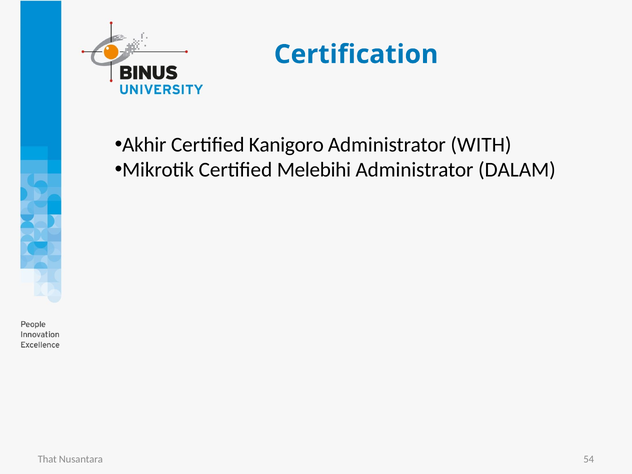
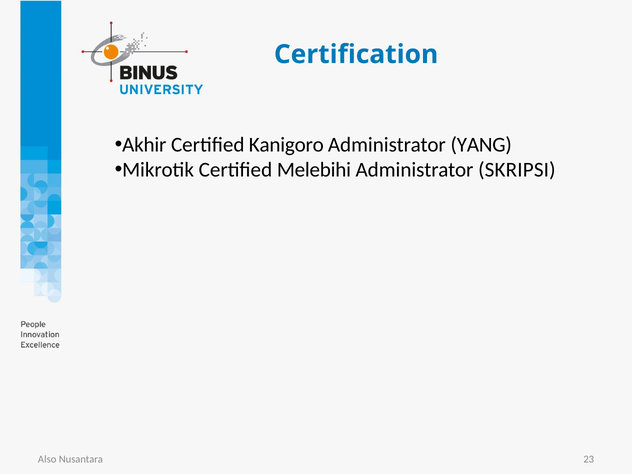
WITH: WITH -> YANG (481, 145)
DALAM: DALAM -> SKRIPSI (517, 170)
That: That -> Also (47, 459)
54: 54 -> 23 (589, 459)
